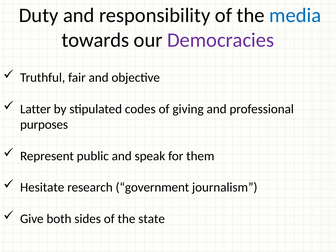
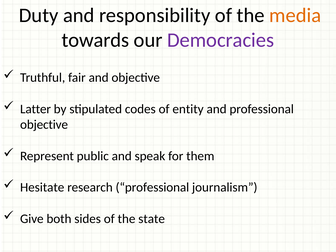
media colour: blue -> orange (295, 15)
giving: giving -> entity (188, 109)
purposes: purposes -> objective (44, 125)
research government: government -> professional (152, 187)
